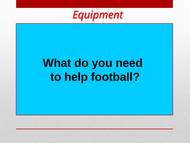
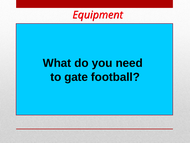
help: help -> gate (76, 77)
